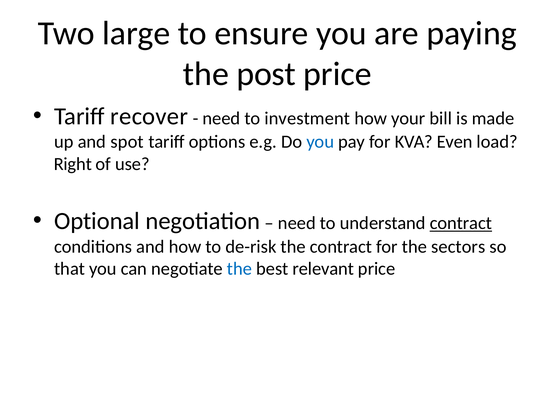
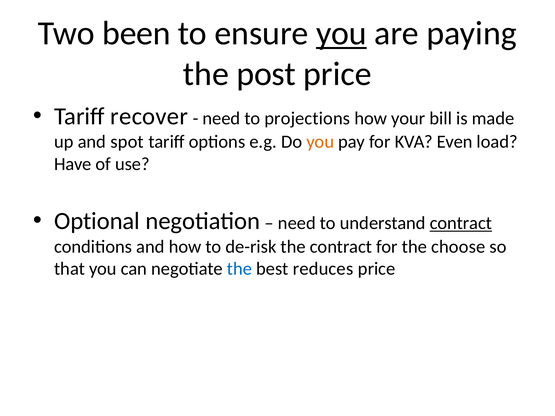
large: large -> been (136, 33)
you underline: none -> present (341, 33)
investment: investment -> projections (307, 118)
you colour: blue -> orange (320, 142)
Right: Right -> Have (73, 164)
sectors: sectors -> choose (458, 247)
relevant: relevant -> reduces (323, 269)
